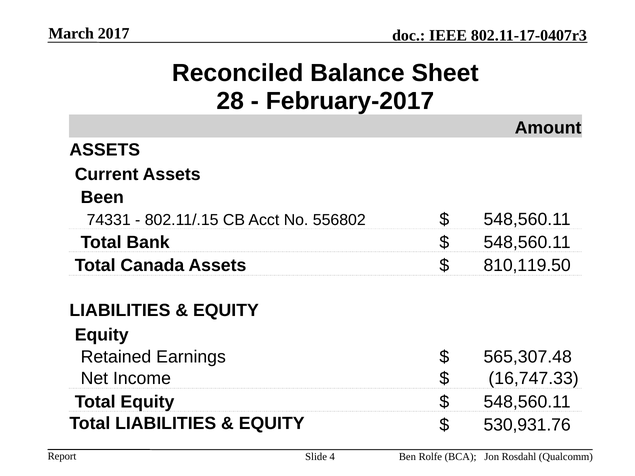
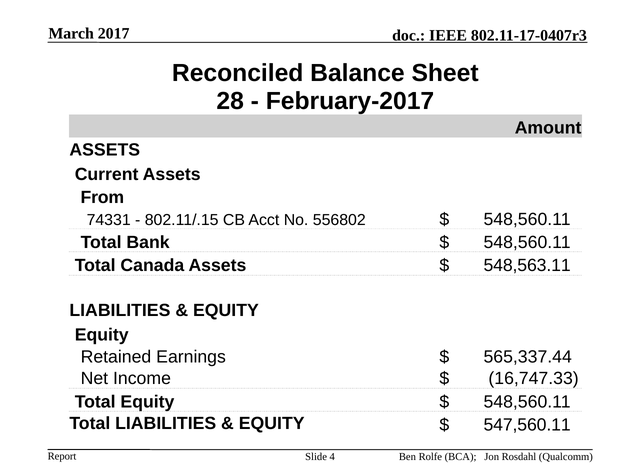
Been: Been -> From (102, 197)
810,119.50: 810,119.50 -> 548,563.11 (527, 266)
565,307.48: 565,307.48 -> 565,337.44 (528, 357)
530,931.76: 530,931.76 -> 547,560.11 (527, 425)
